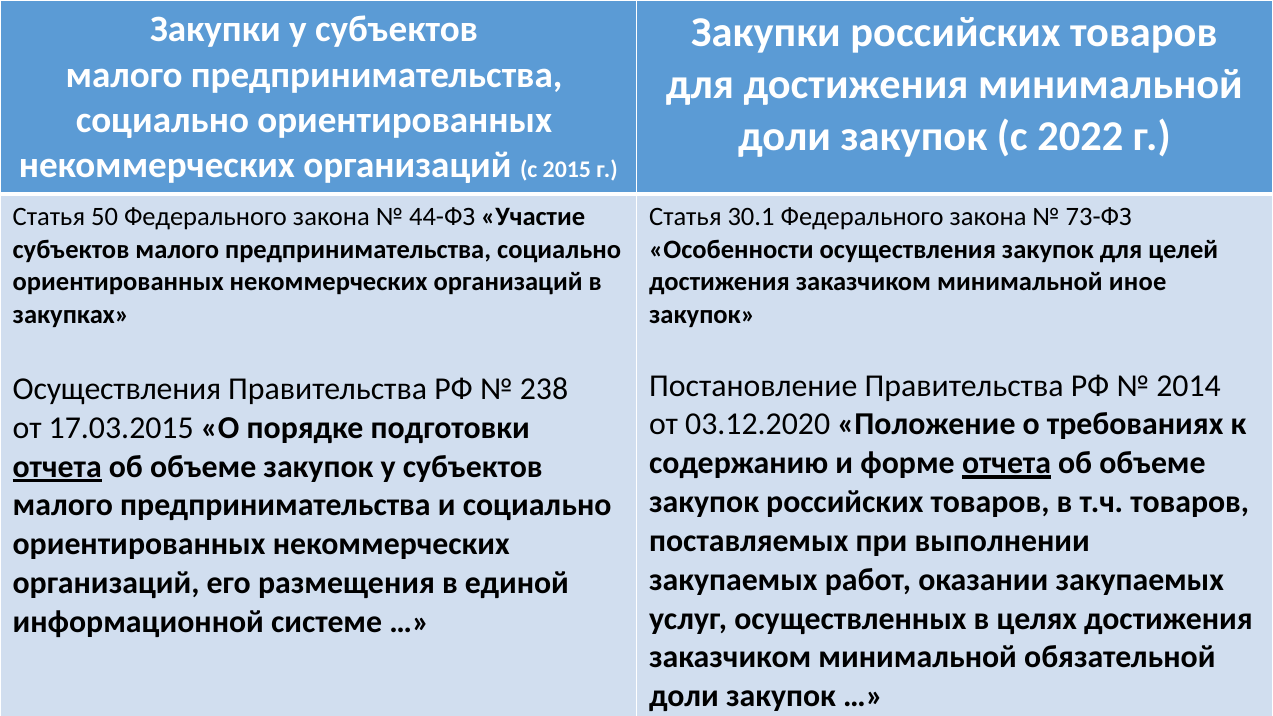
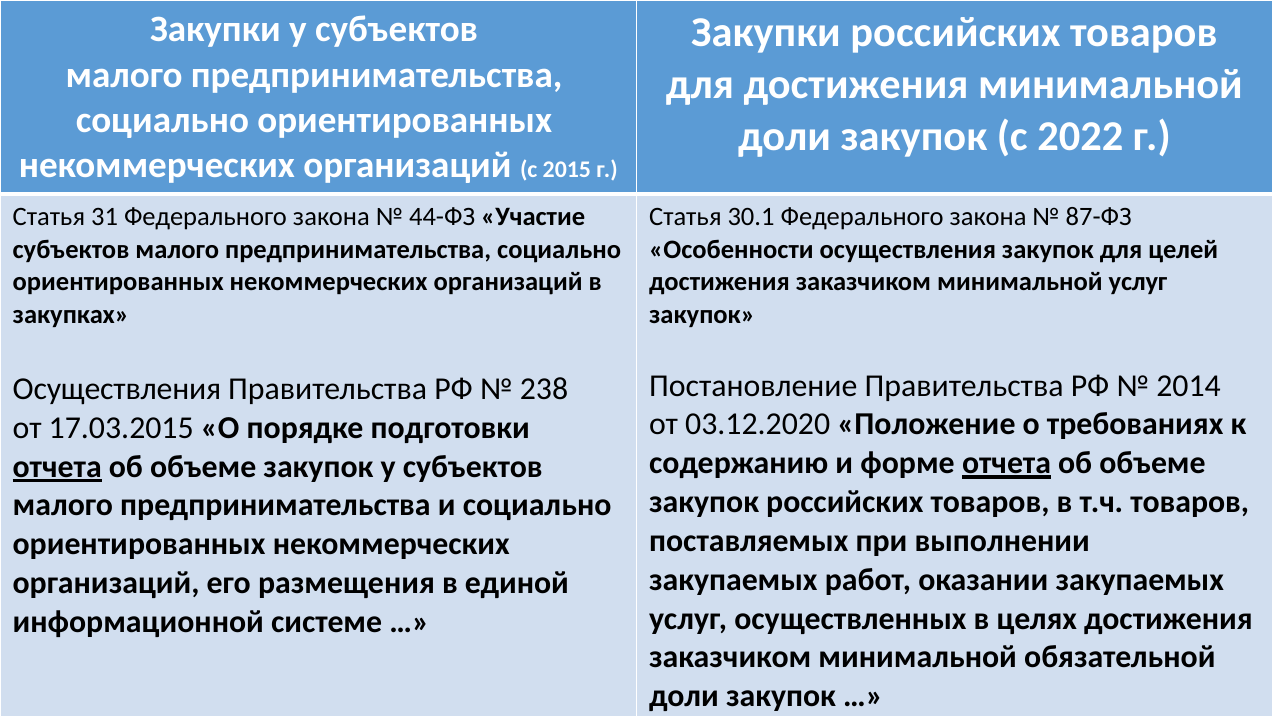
50: 50 -> 31 (105, 217)
73-ФЗ: 73-ФЗ -> 87-ФЗ (1099, 217)
минимальной иное: иное -> услуг (1138, 282)
